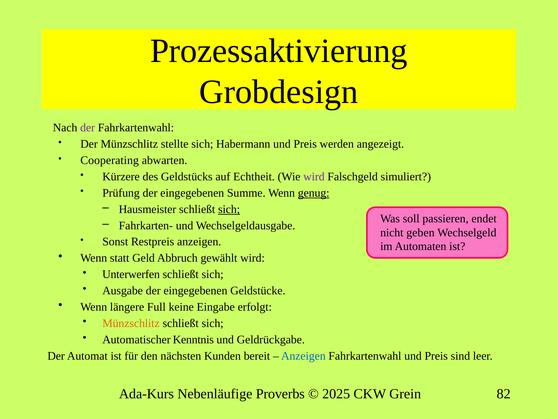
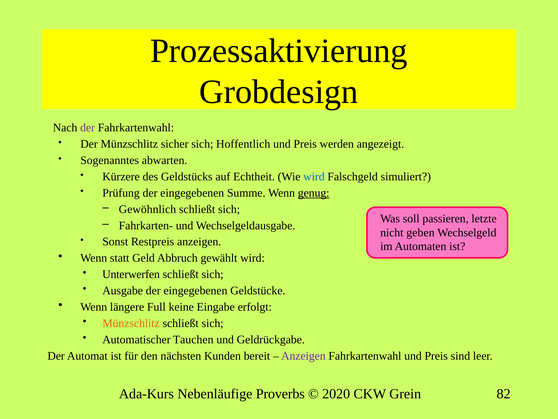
stellte: stellte -> sicher (175, 144)
Habermann: Habermann -> Hoffentlich (243, 144)
Cooperating: Cooperating -> Sogenanntes (110, 160)
wird colour: purple -> blue (314, 176)
Hausmeister: Hausmeister -> Gewöhnlich (147, 209)
sich underline: present -> none (229, 209)
endet: endet -> letzte (484, 218)
Kenntnis: Kenntnis -> Tauchen (193, 339)
Anzeigen colour: blue -> purple (303, 355)
2025: 2025 -> 2020 (336, 393)
